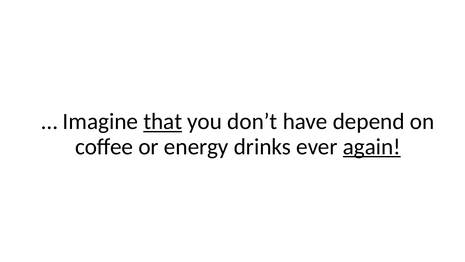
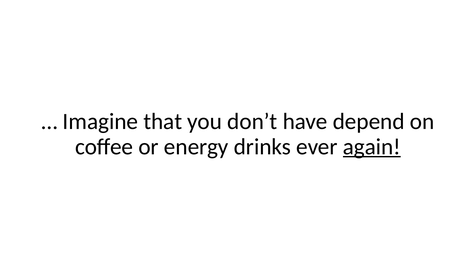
that underline: present -> none (163, 121)
